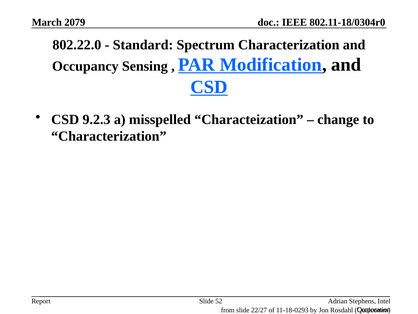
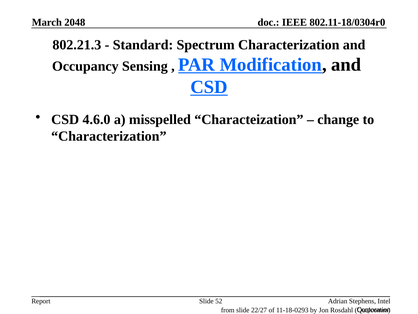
2079: 2079 -> 2048 (75, 22)
802.22.0: 802.22.0 -> 802.21.3 (77, 45)
9.2.3: 9.2.3 -> 4.6.0 (97, 119)
